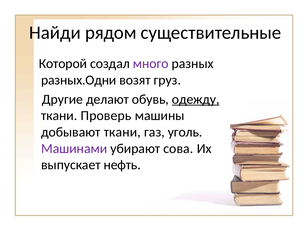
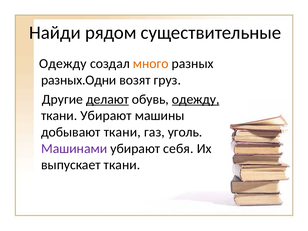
Которой: Которой -> Одежду (63, 64)
много colour: purple -> orange (151, 64)
делают underline: none -> present (107, 99)
ткани Проверь: Проверь -> Убирают (106, 116)
сова: сова -> себя (178, 149)
выпускает нефть: нефть -> ткани (122, 165)
